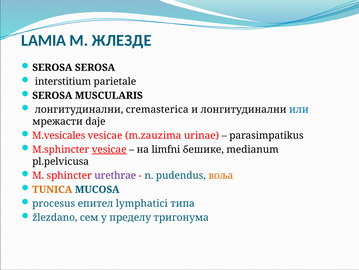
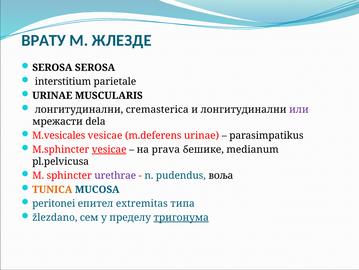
LAMIA: LAMIA -> ВРАТУ (44, 40)
SEROSA: SEROSA -> URINAE (52, 95)
или colour: blue -> purple (299, 109)
daje: daje -> dela (95, 121)
m.zauzima: m.zauzima -> m.deferens (153, 135)
limfni: limfni -> prava (166, 149)
воља colour: orange -> black (221, 175)
procesus: procesus -> peritonei (54, 203)
lymphatici: lymphatici -> extremitas (142, 203)
тригонума underline: none -> present (181, 217)
